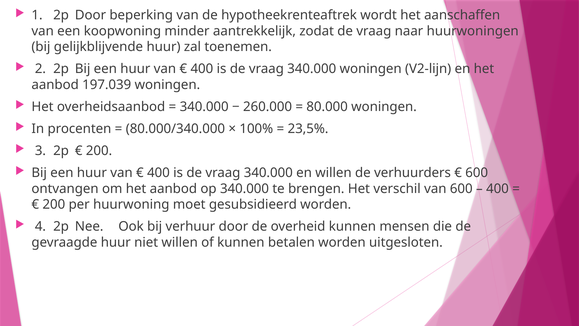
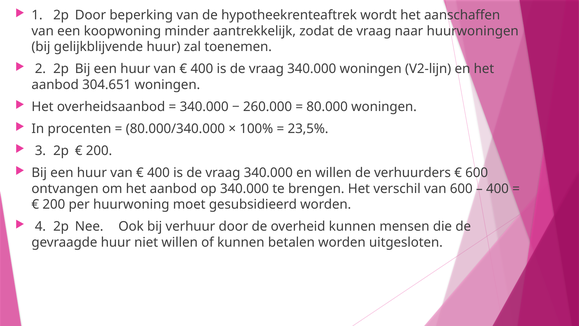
197.039: 197.039 -> 304.651 (107, 85)
